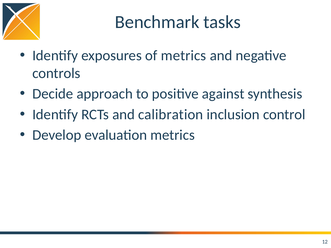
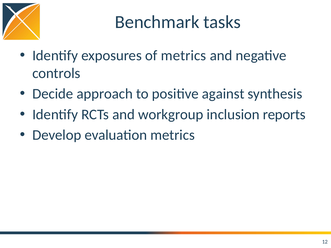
calibration: calibration -> workgroup (171, 115)
control: control -> reports (284, 115)
